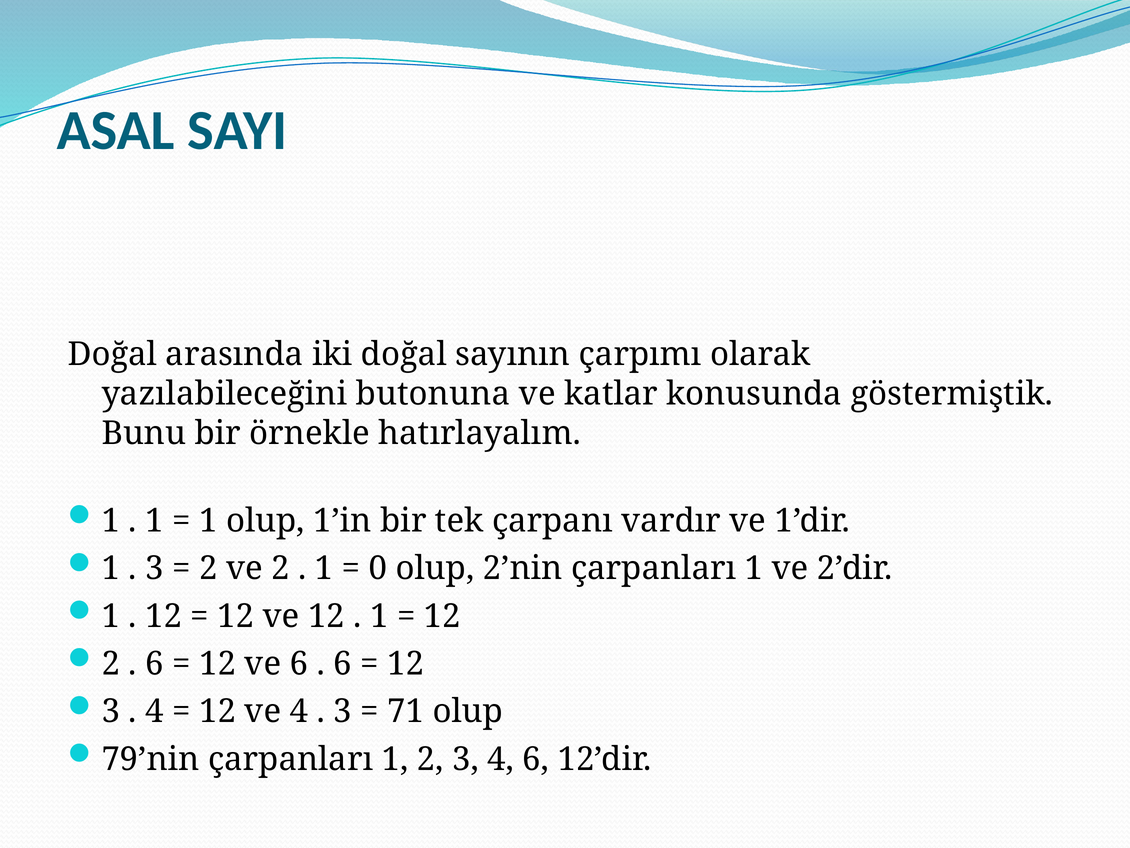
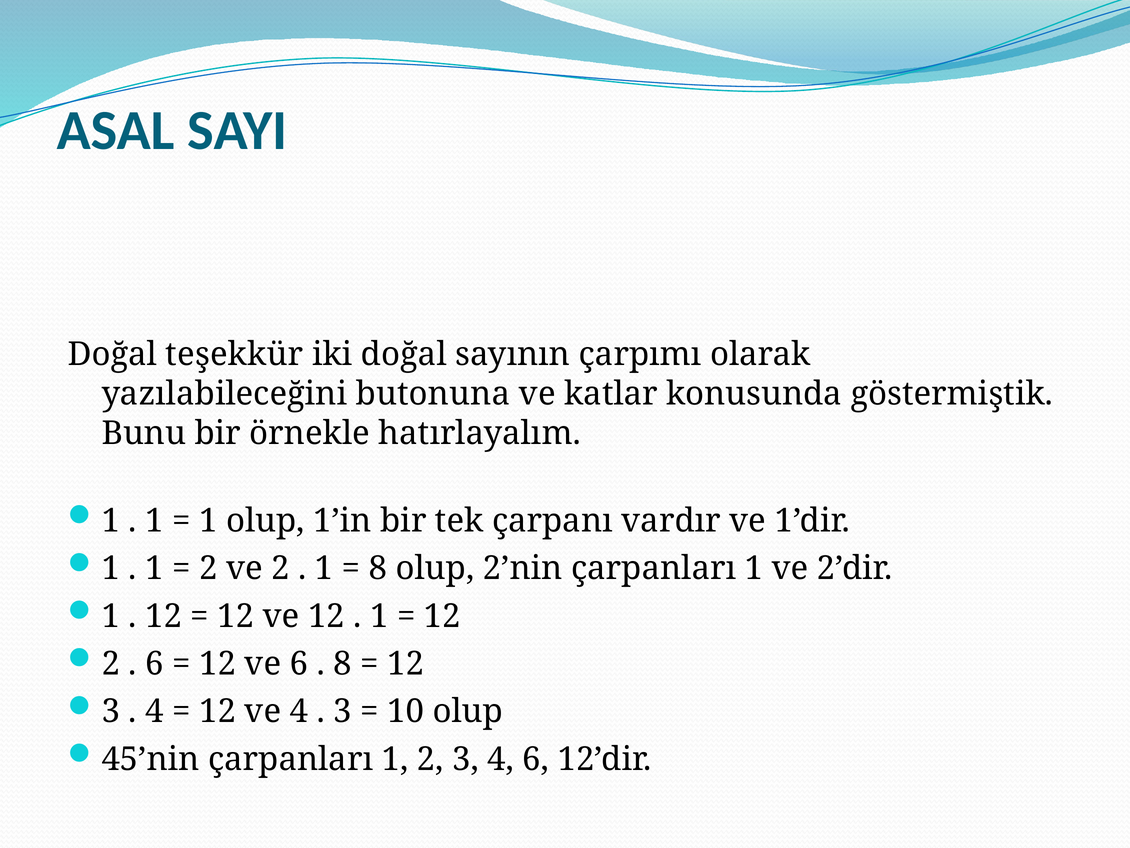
arasında: arasında -> teşekkür (234, 354)
3: 3 -> 1 (154, 568)
0: 0 -> 8 (378, 568)
6: 6 -> 8 (343, 663)
71: 71 -> 10 (406, 711)
79’nin: 79’nin -> 45’nin (151, 759)
